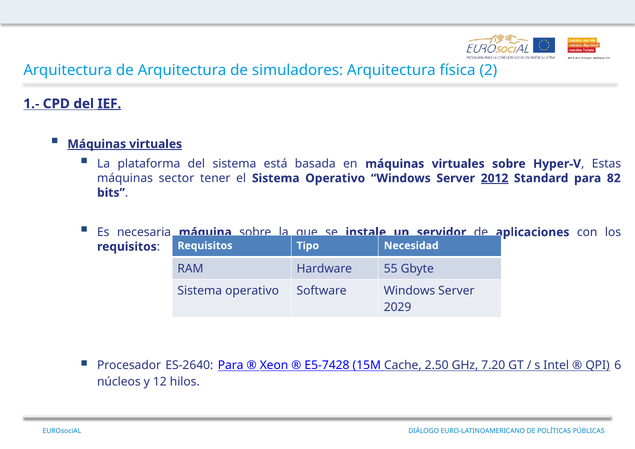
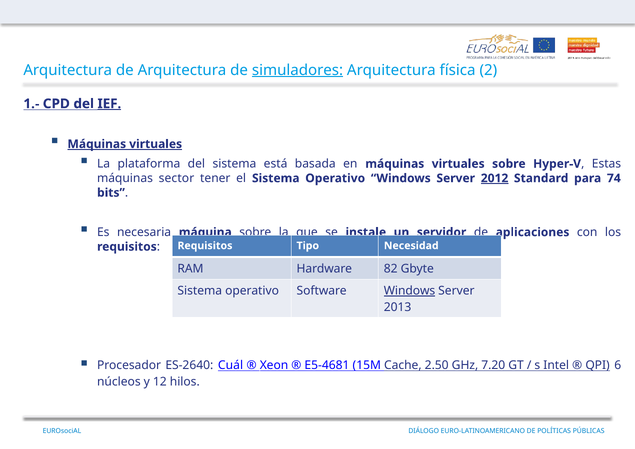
simuladores underline: none -> present (298, 70)
82: 82 -> 74 (614, 178)
55: 55 -> 82 (391, 269)
Windows underline: none -> present (410, 291)
2029: 2029 -> 2013 (398, 307)
ES-2640 Para: Para -> Cuál (231, 365)
E5-7428: E5-7428 -> E5-4681 (327, 365)
